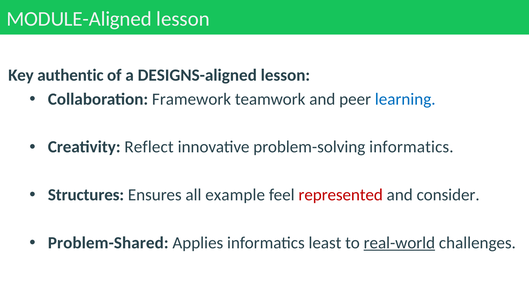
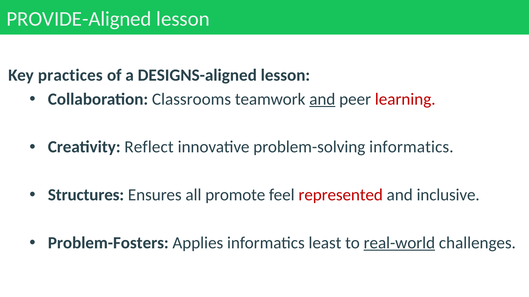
MODULE-Aligned: MODULE-Aligned -> PROVIDE-Aligned (79, 19)
authentic: authentic -> practices (70, 75)
Framework: Framework -> Classrooms (192, 99)
and underline: none -> present (322, 99)
learning colour: blue -> red (405, 99)
example: example -> promote (235, 195)
consider: consider -> inclusive (448, 195)
Problem-Shared: Problem-Shared -> Problem-Fosters (108, 243)
